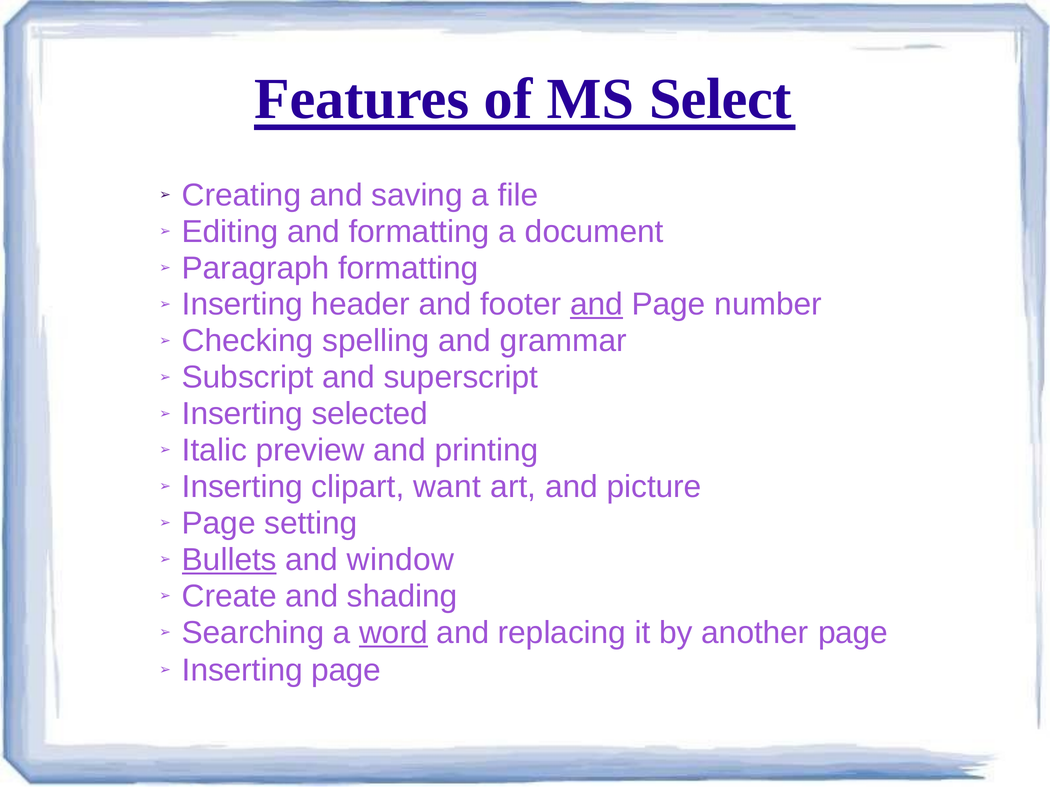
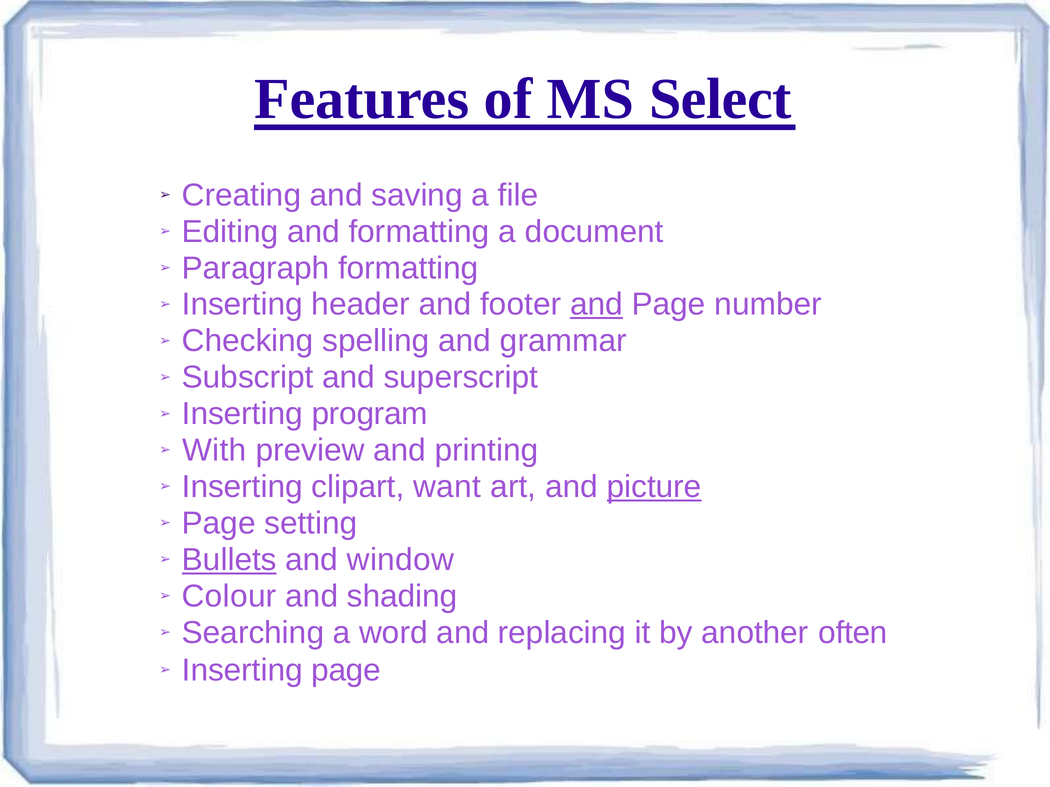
selected: selected -> program (370, 414)
Italic: Italic -> With (214, 451)
picture underline: none -> present (654, 487)
Create: Create -> Colour (229, 597)
word underline: present -> none (393, 633)
another page: page -> often (853, 633)
